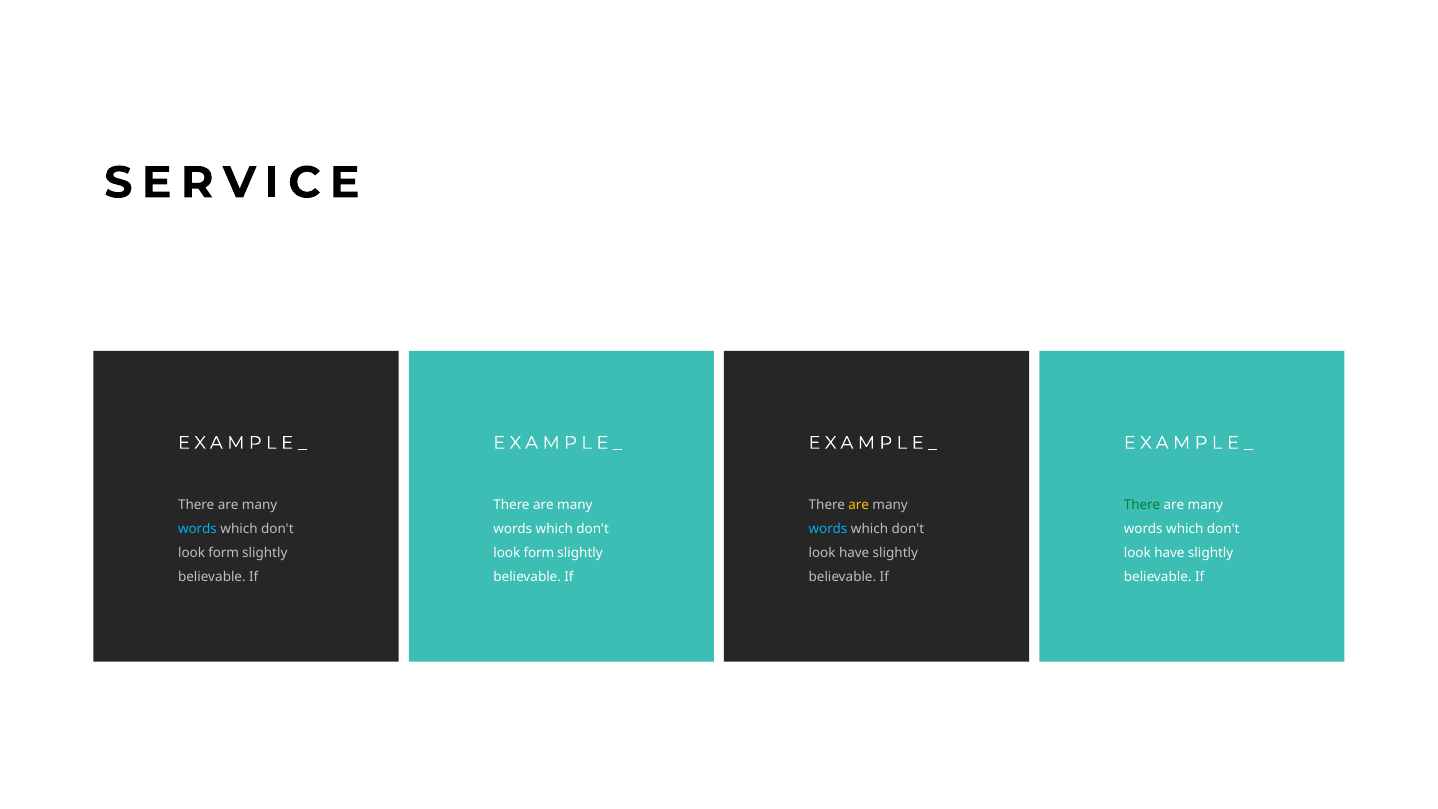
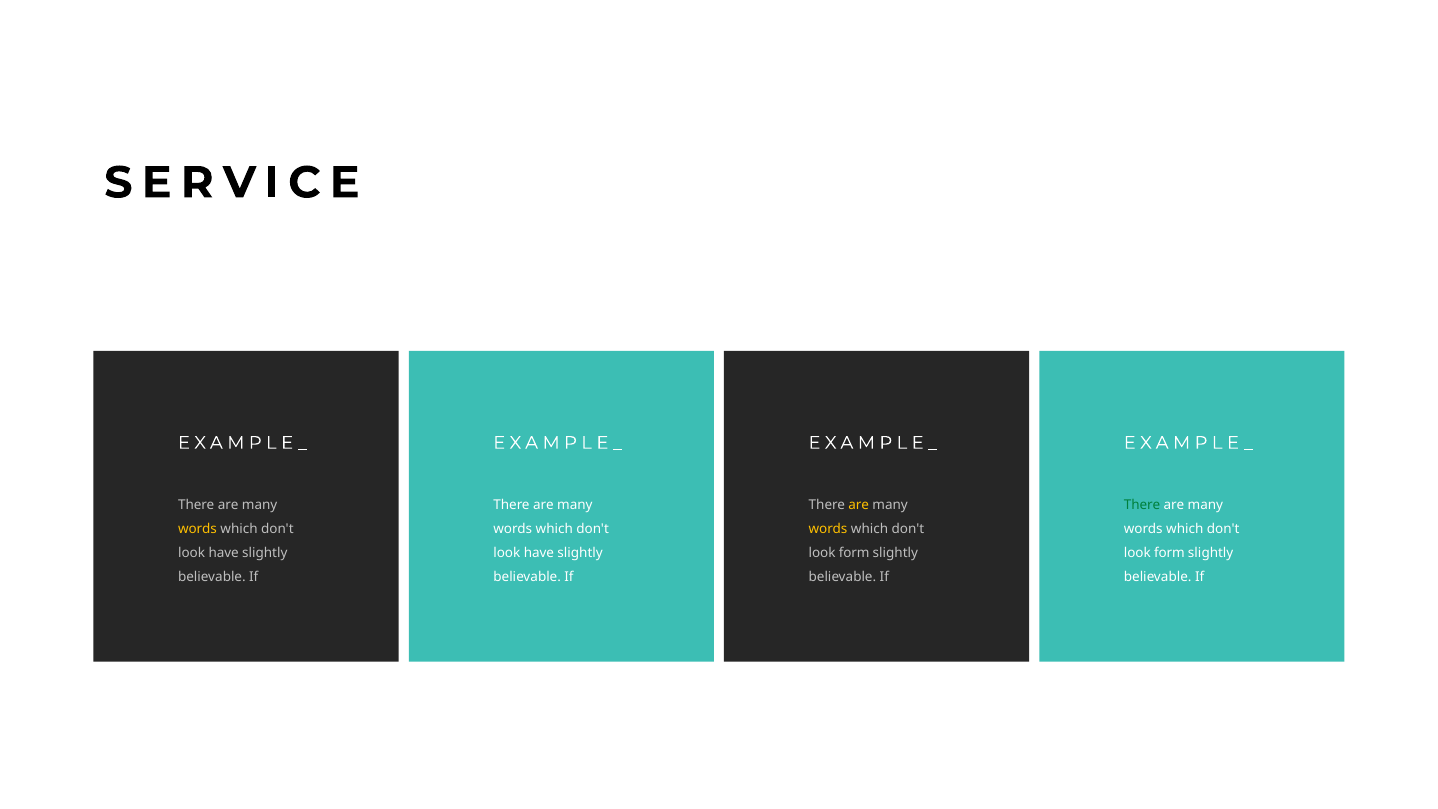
words colour: light blue -> yellow (198, 529)
words colour: light blue -> yellow (828, 529)
form: form -> have (224, 553)
form: form -> have (539, 553)
have: have -> form (854, 553)
have: have -> form (1169, 553)
